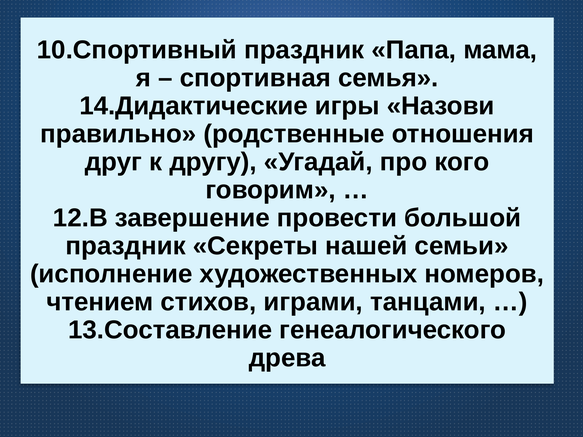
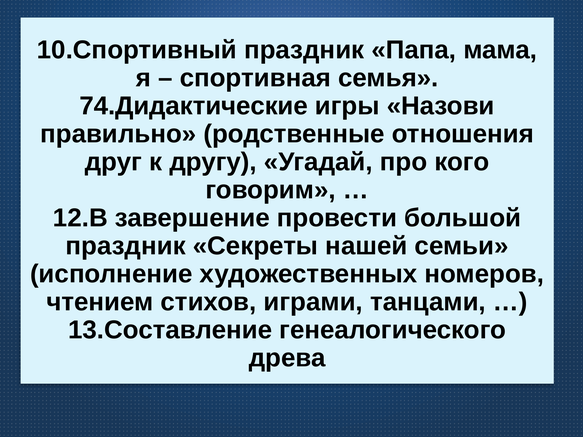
14.Дидактические: 14.Дидактические -> 74.Дидактические (194, 106)
